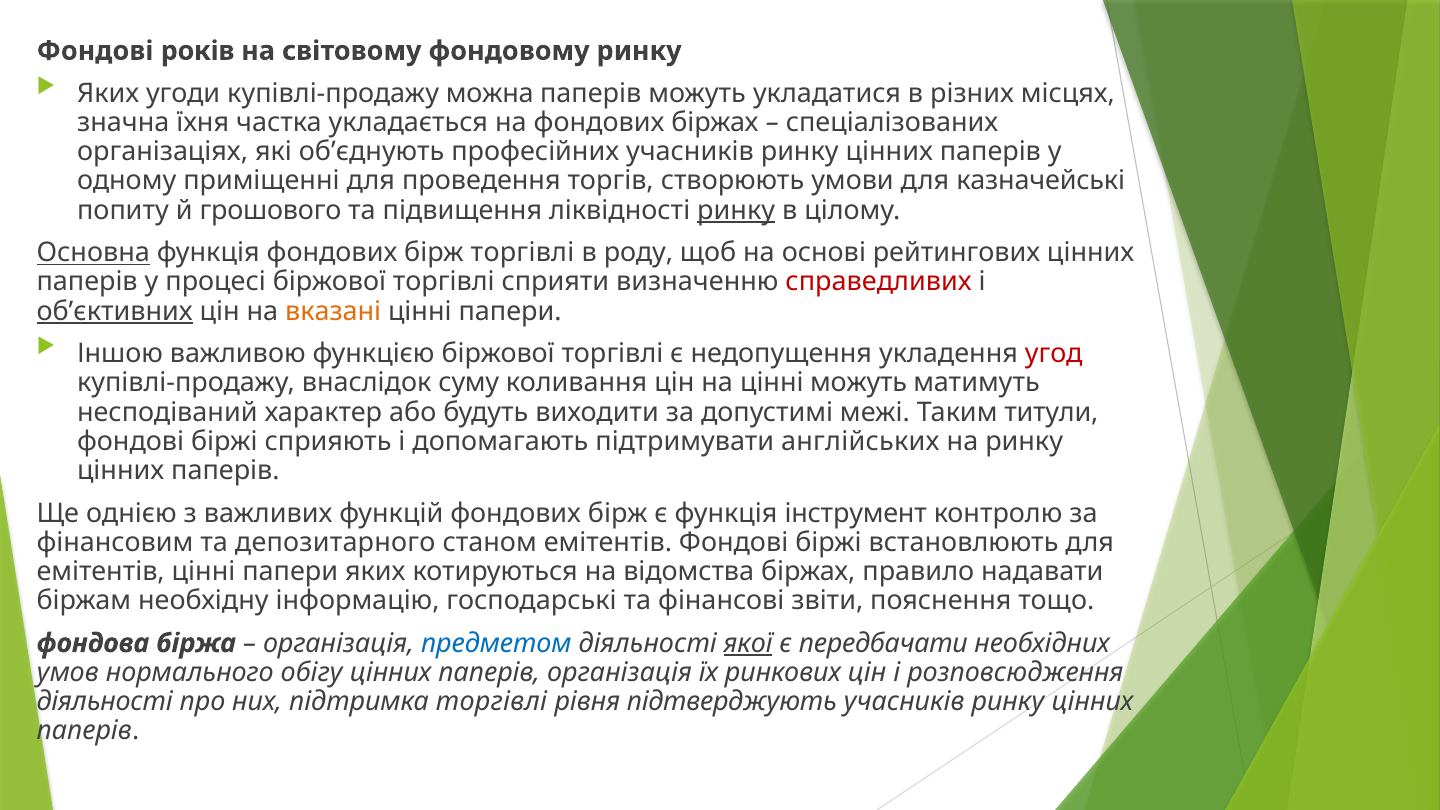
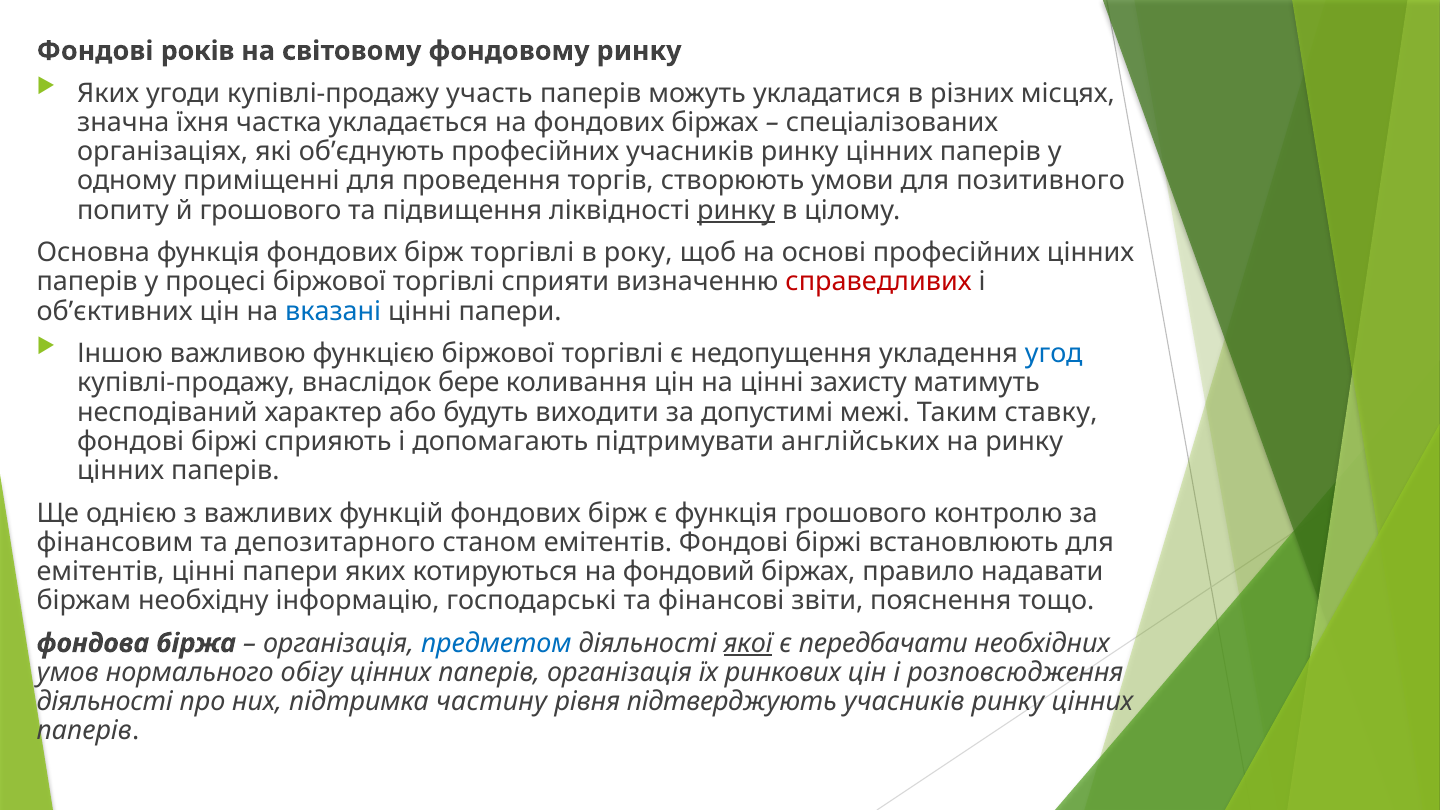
можна: можна -> участь (489, 94)
казначейські: казначейські -> позитивного (1041, 181)
Основна underline: present -> none (93, 253)
роду: роду -> року (638, 253)
основі рейтингових: рейтингових -> професійних (956, 253)
об’єктивних underline: present -> none (115, 311)
вказані colour: orange -> blue (333, 311)
угод colour: red -> blue (1054, 354)
суму: суму -> бере (469, 383)
цінні можуть: можуть -> захисту (859, 383)
титули: титули -> ставку (1051, 412)
функція інструмент: інструмент -> грошового (856, 513)
відомства: відомства -> фондовий (689, 571)
підтримка торгівлі: торгівлі -> частину (492, 702)
